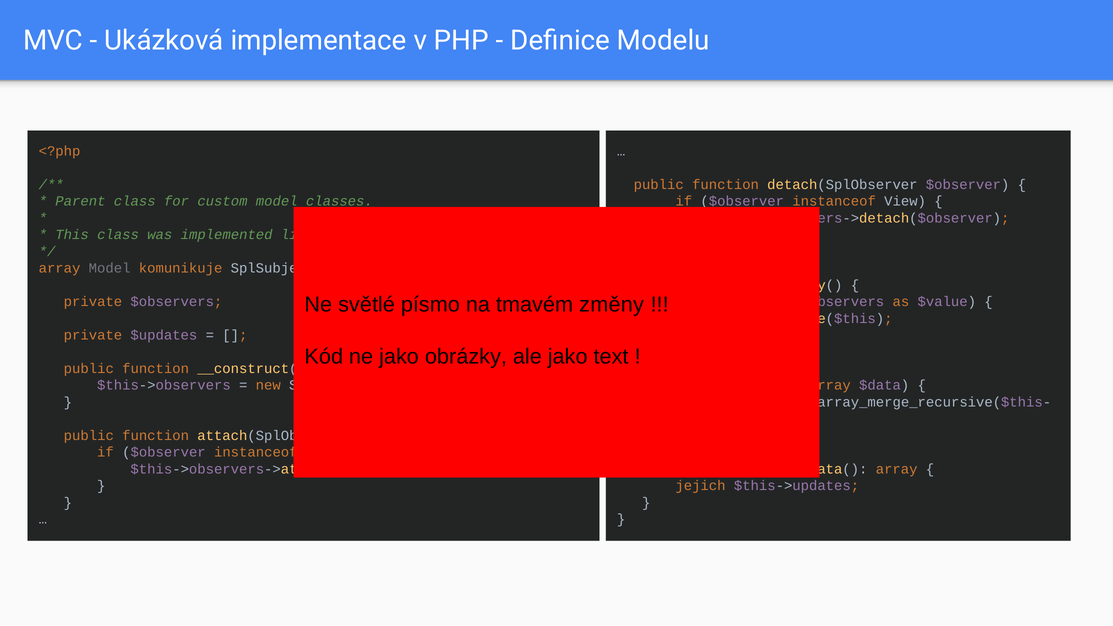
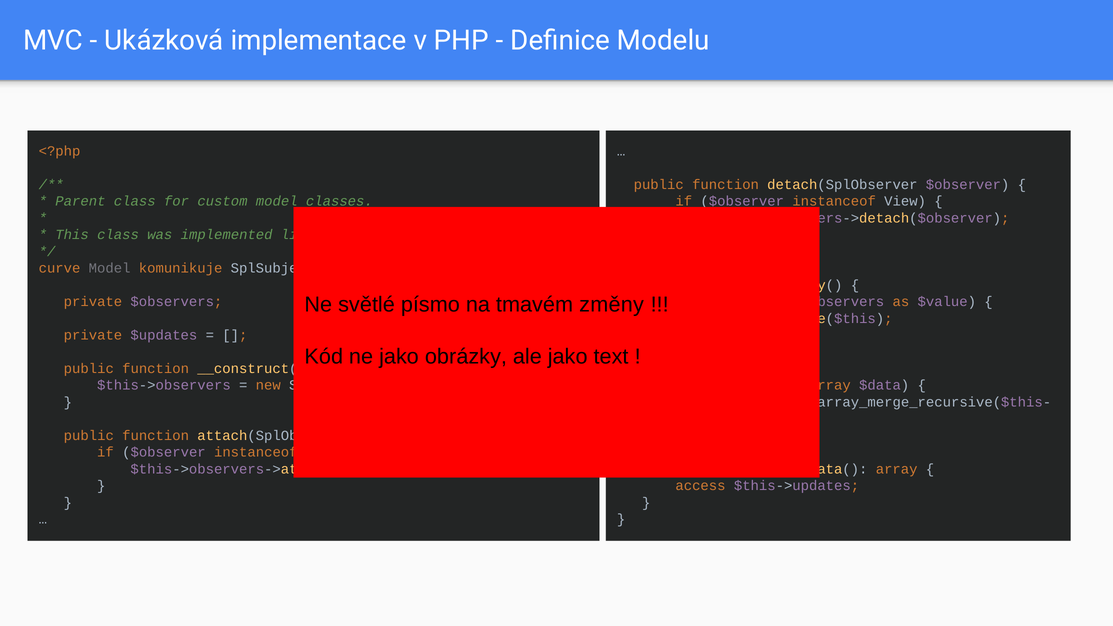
array: array -> curve (60, 268)
jejich: jejich -> access (700, 486)
